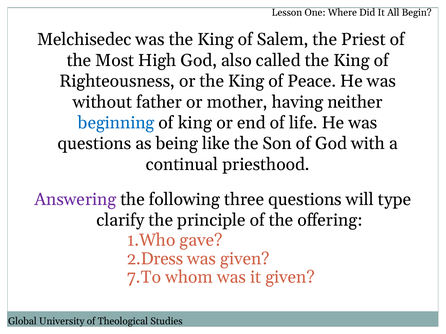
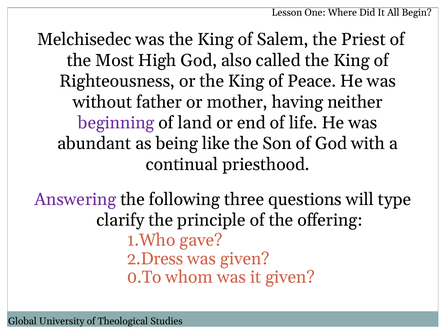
beginning colour: blue -> purple (116, 123)
of king: king -> land (195, 123)
questions: questions -> abundant (94, 144)
7.To: 7.To -> 0.To (144, 278)
